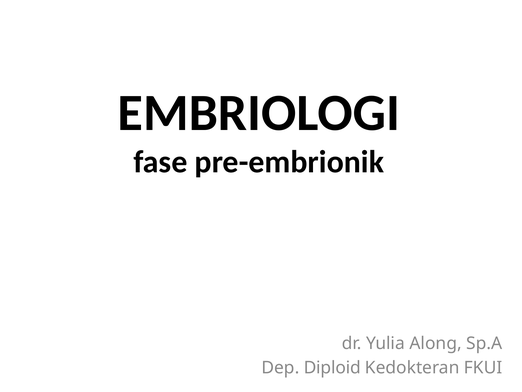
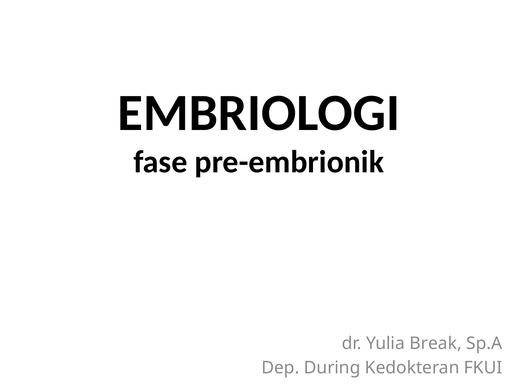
Along: Along -> Break (436, 343)
Diploid: Diploid -> During (332, 367)
